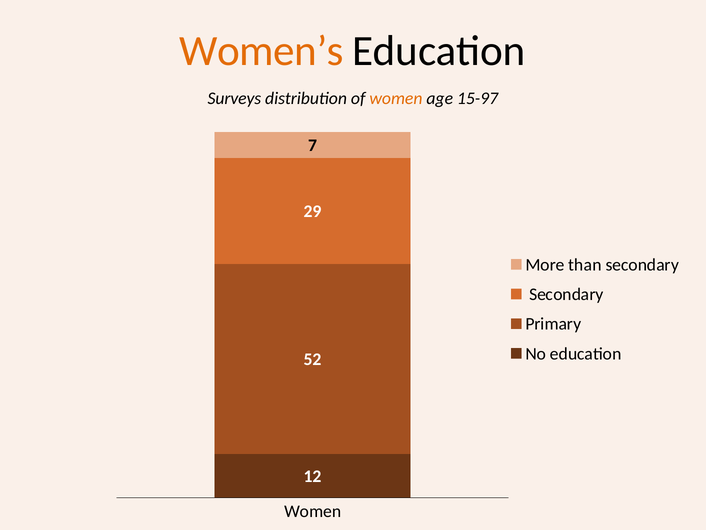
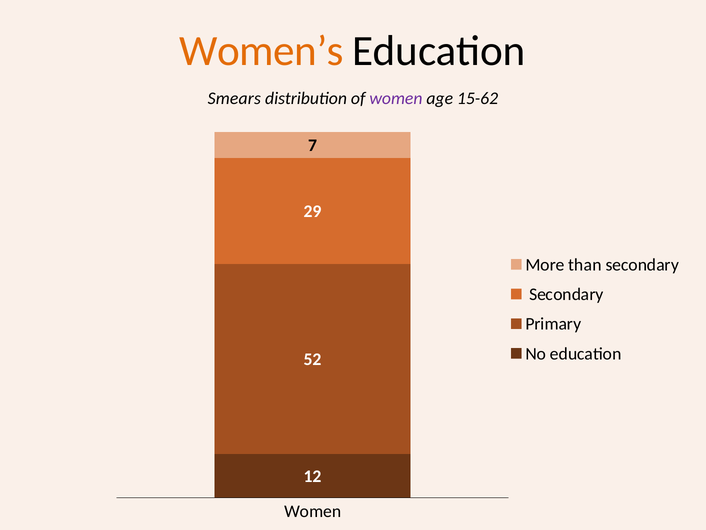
Surveys: Surveys -> Smears (234, 98)
women colour: orange -> purple (396, 98)
15-97: 15-97 -> 15-62 (478, 98)
